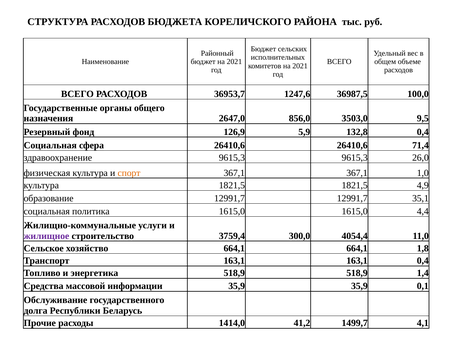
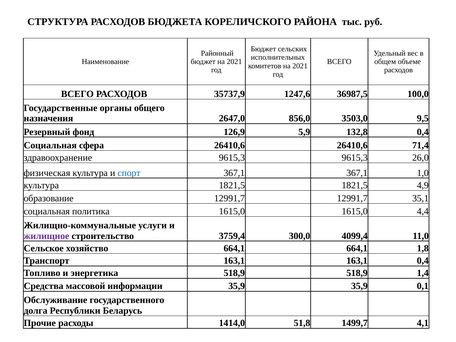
36953,7: 36953,7 -> 35737,9 (229, 94)
спорт colour: orange -> blue (129, 173)
4054,4: 4054,4 -> 4099,4 (355, 236)
41,2: 41,2 -> 51,8 (302, 323)
